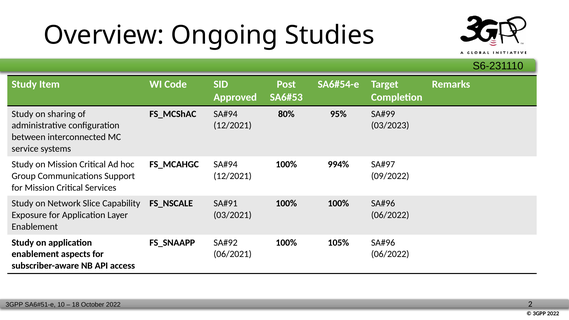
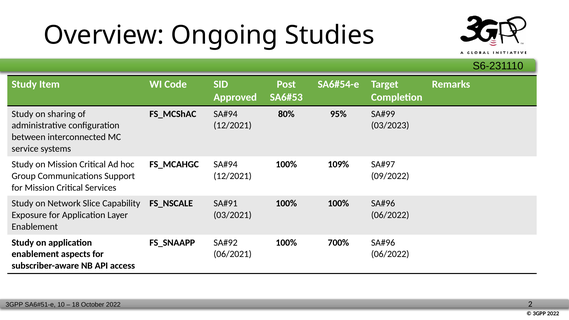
994%: 994% -> 109% (338, 165)
105%: 105% -> 700% (338, 243)
